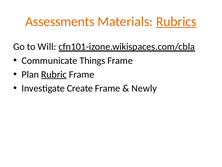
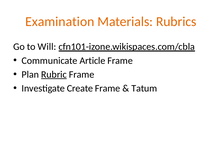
Assessments: Assessments -> Examination (60, 21)
Rubrics underline: present -> none (176, 21)
Things: Things -> Article (92, 60)
Newly: Newly -> Tatum (144, 88)
